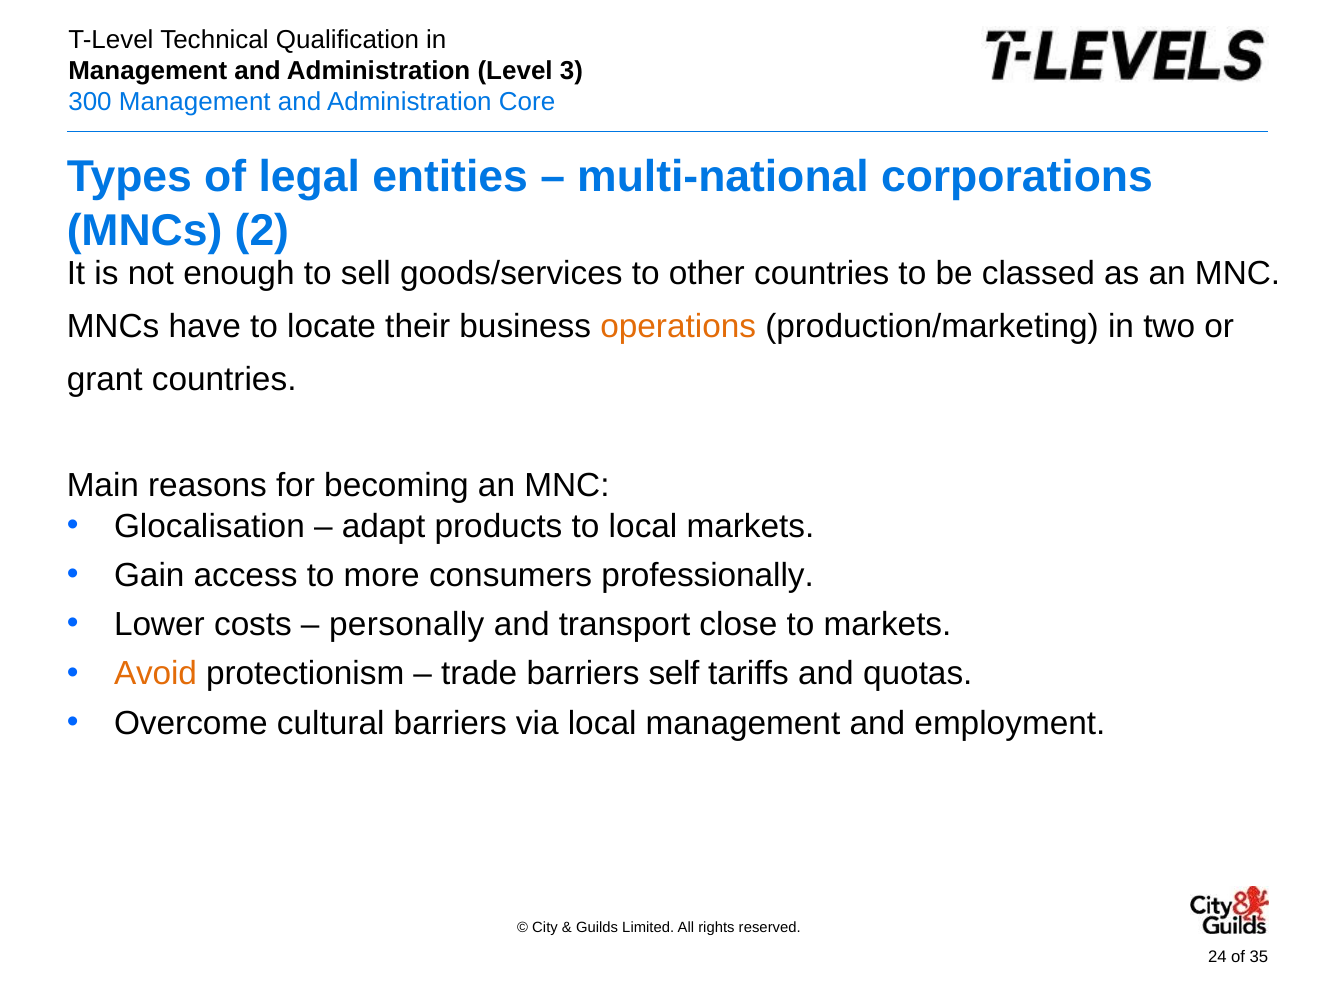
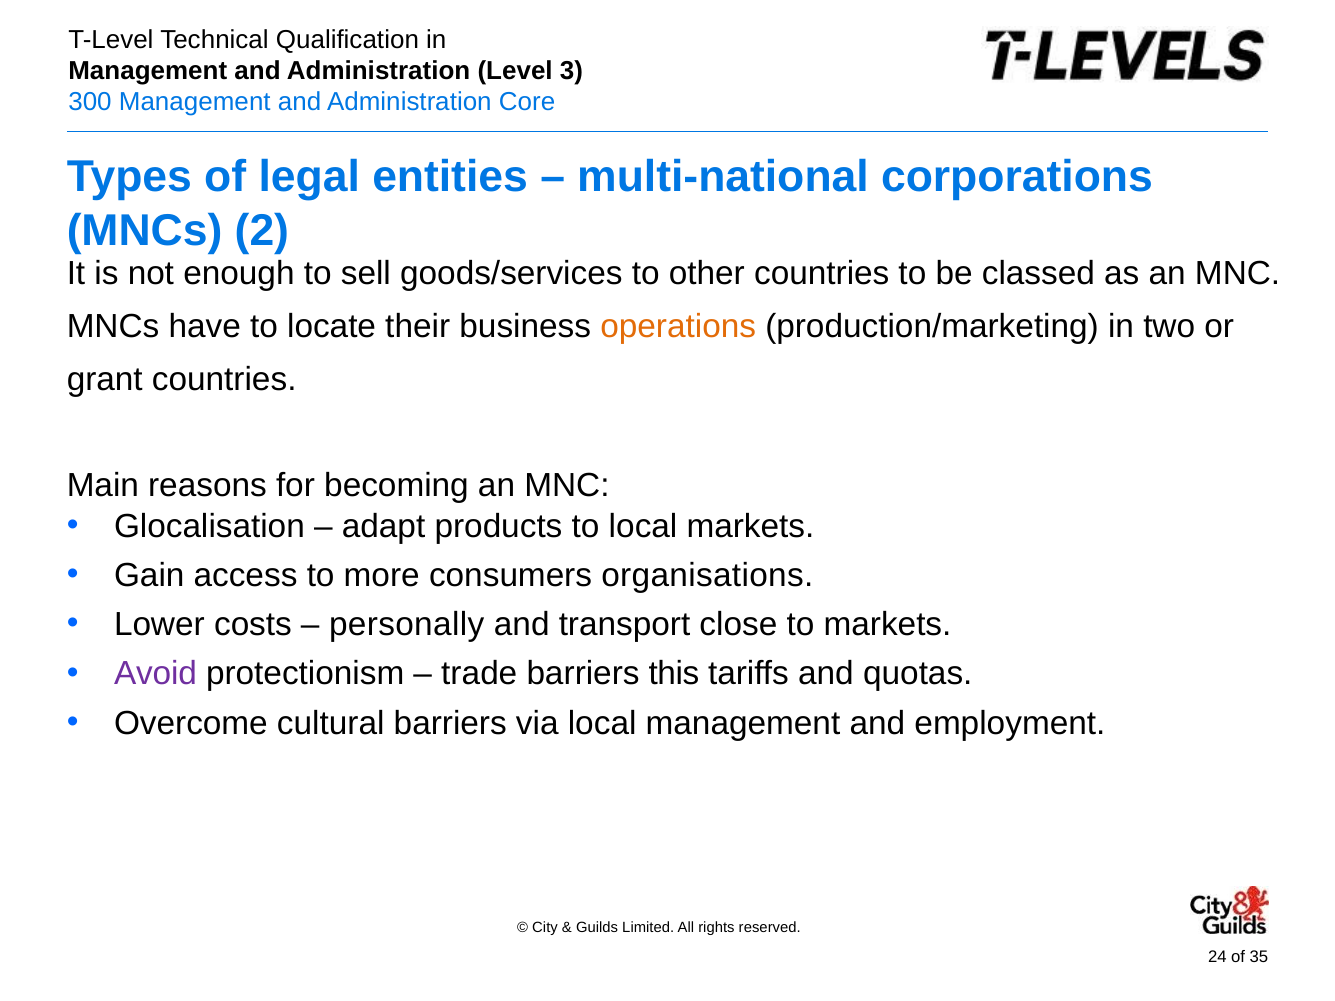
professionally: professionally -> organisations (707, 575)
Avoid colour: orange -> purple (156, 674)
self: self -> this (674, 674)
